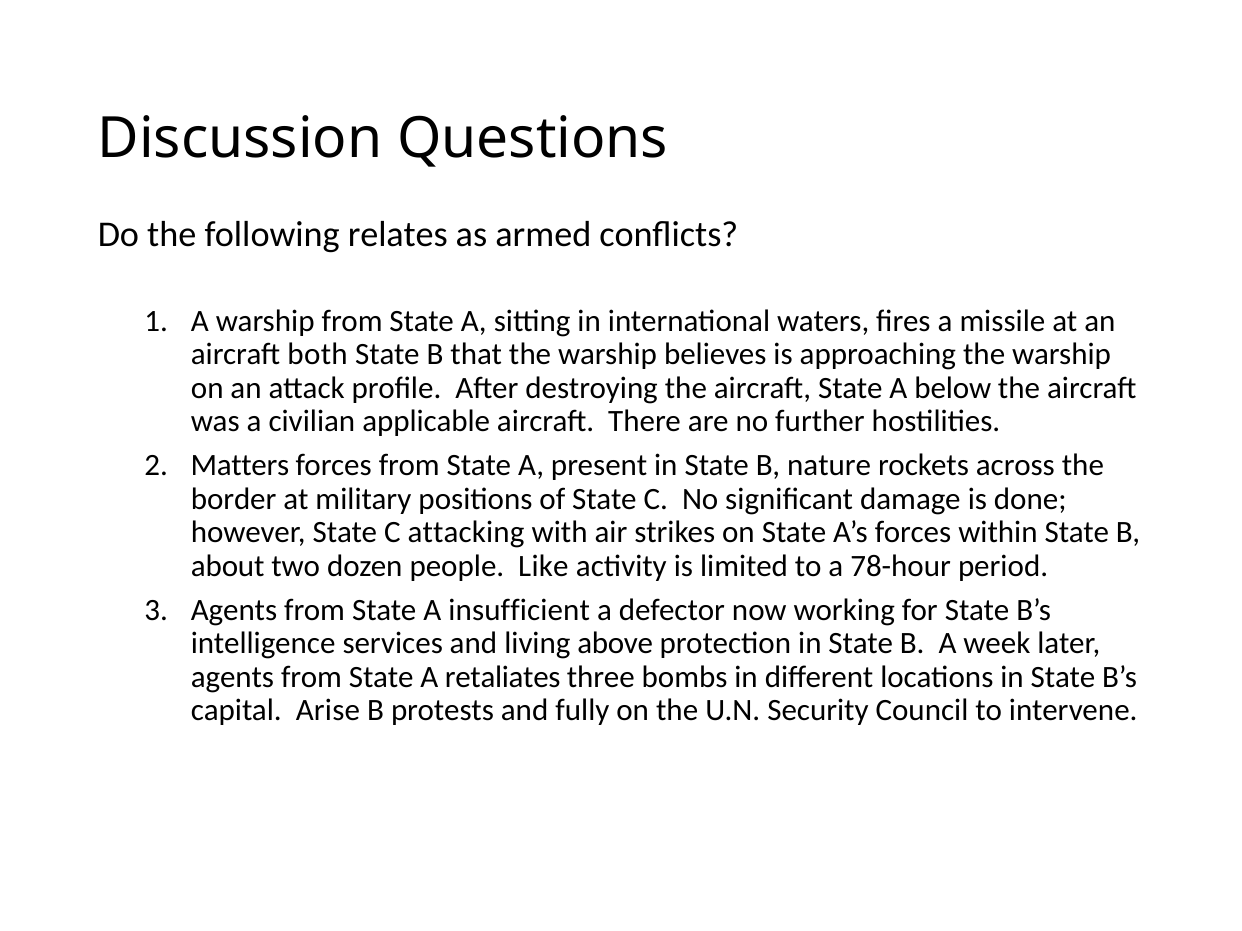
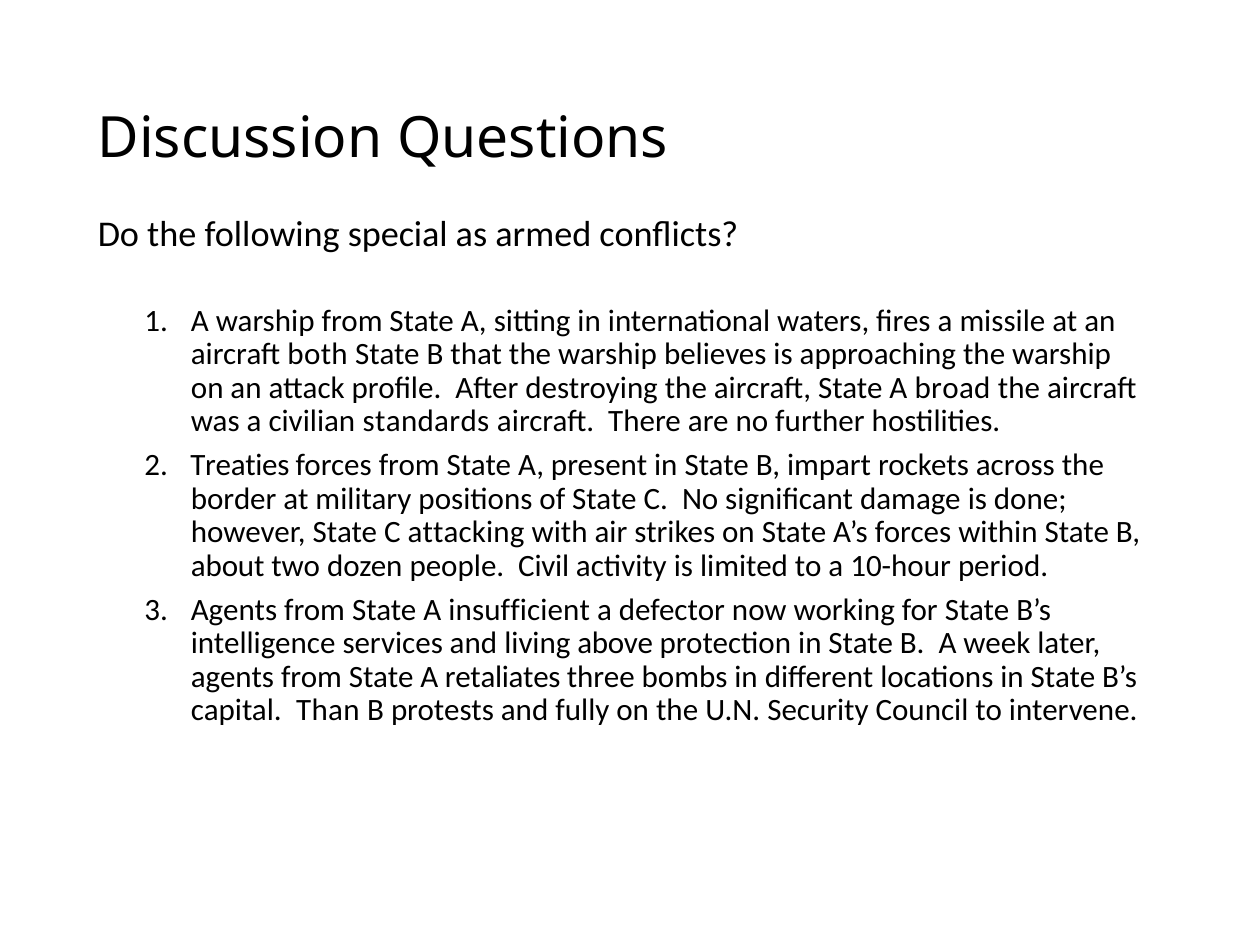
relates: relates -> special (398, 235)
below: below -> broad (953, 388)
applicable: applicable -> standards (426, 422)
Matters: Matters -> Treaties (240, 466)
nature: nature -> impart (829, 466)
Like: Like -> Civil (544, 566)
78-hour: 78-hour -> 10-hour (901, 566)
Arise: Arise -> Than (328, 711)
